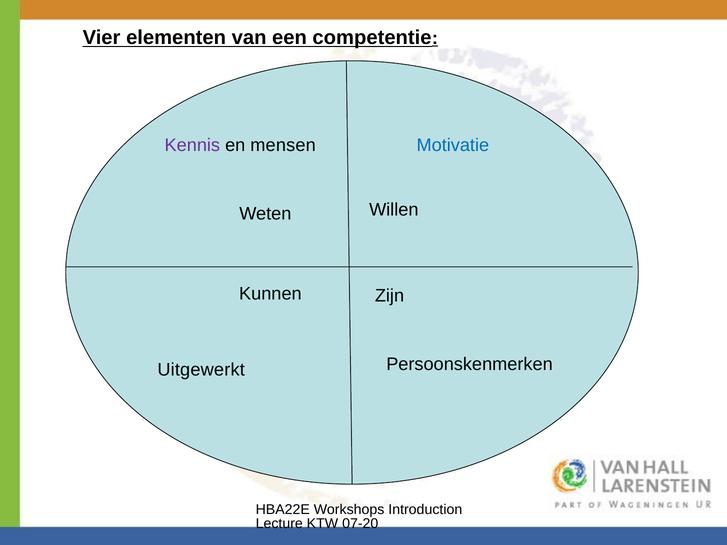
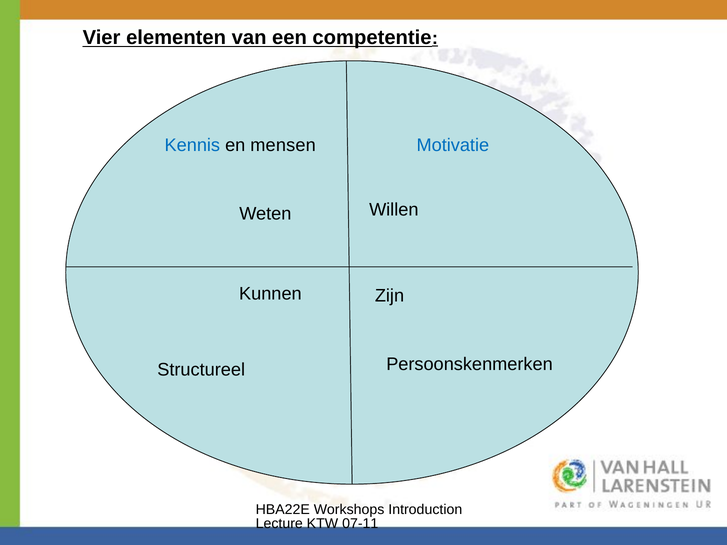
Kennis colour: purple -> blue (192, 145)
Uitgewerkt: Uitgewerkt -> Structureel (201, 370)
07-20: 07-20 -> 07-11 (360, 524)
